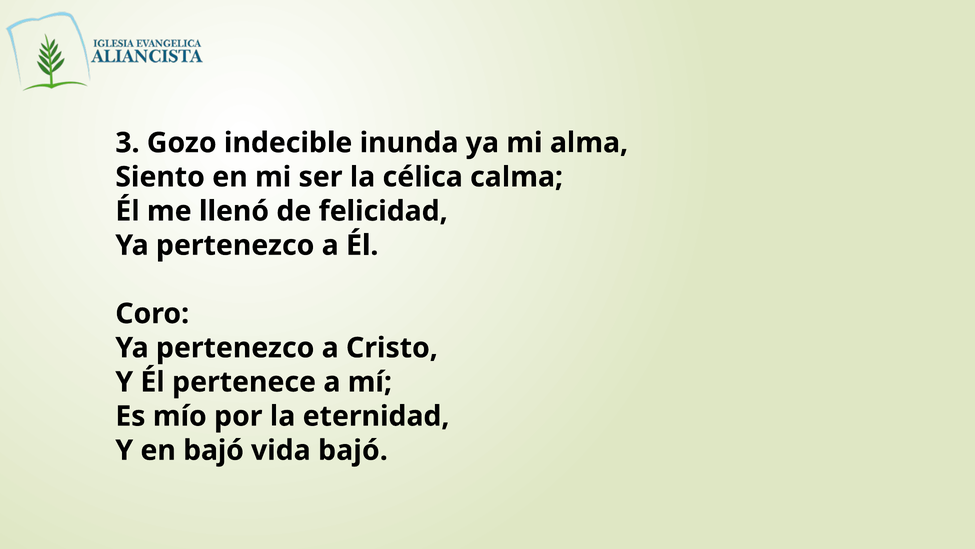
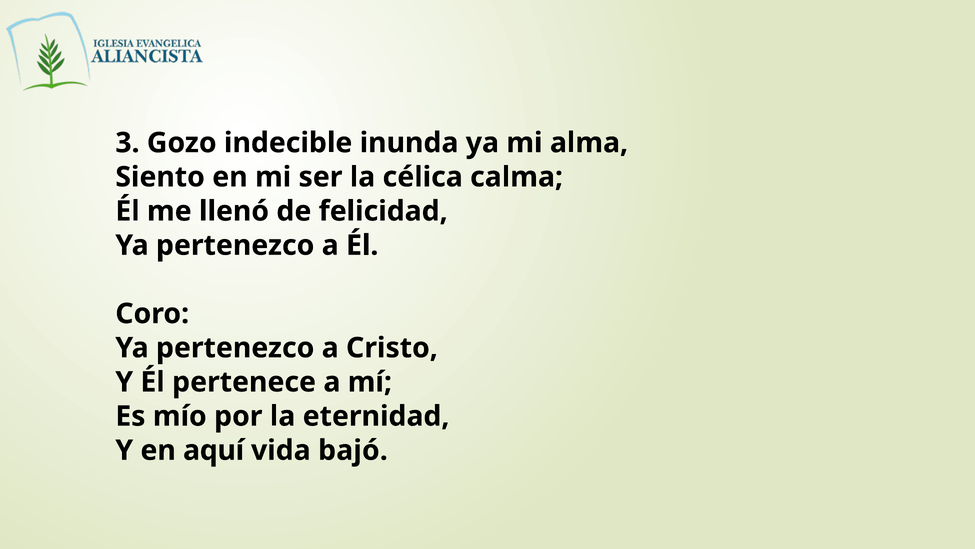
en bajó: bajó -> aquí (214, 450)
